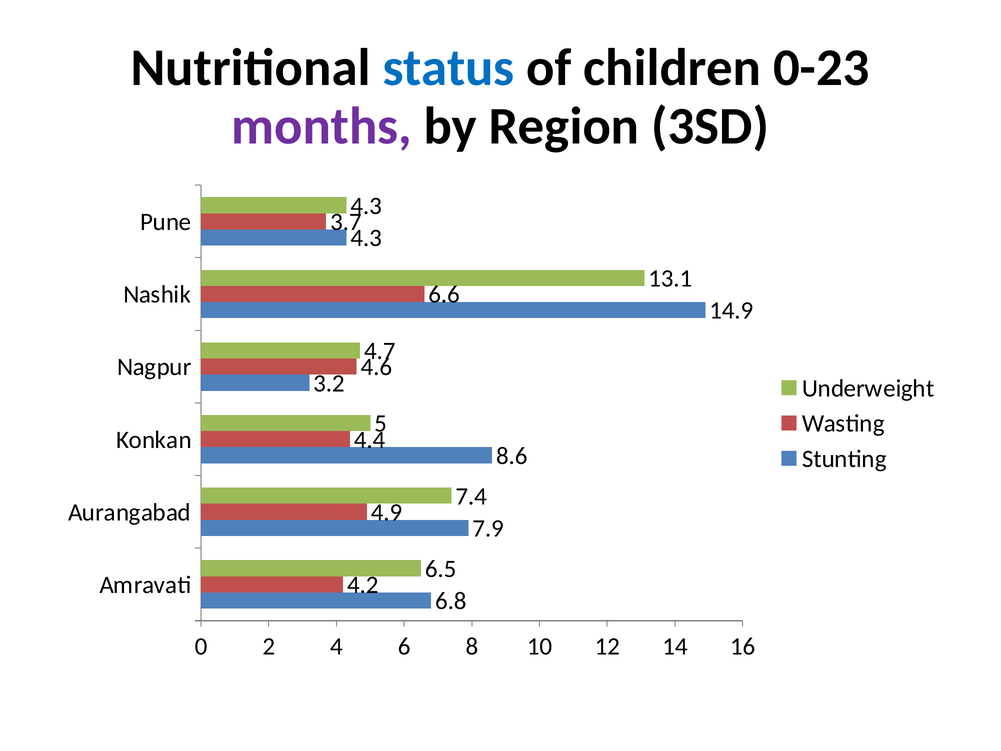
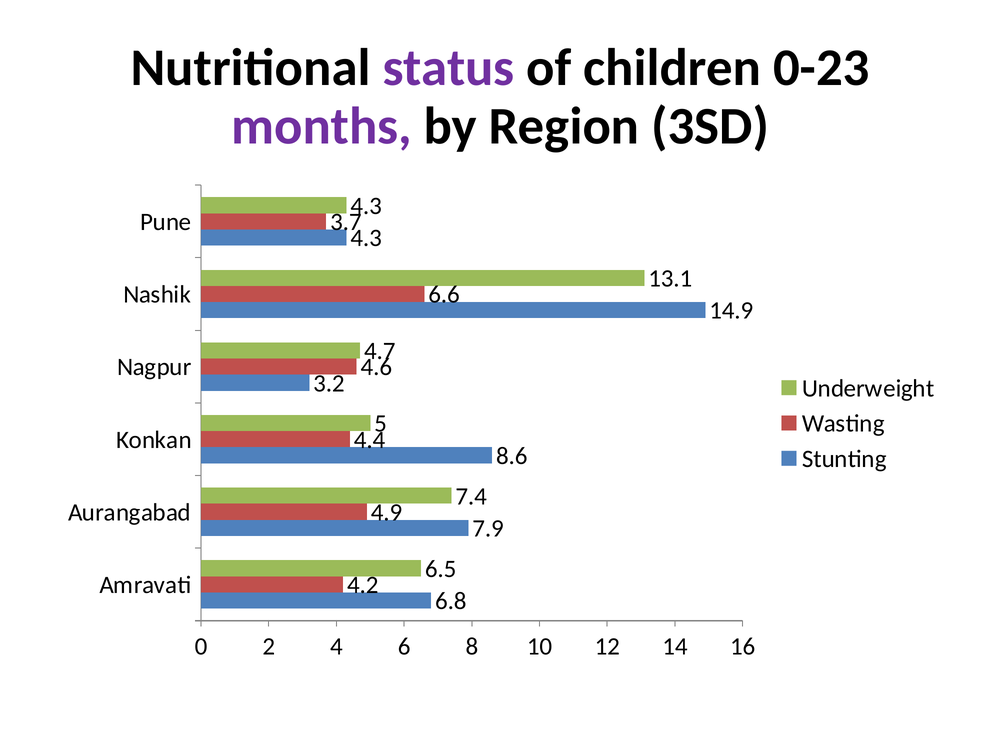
status colour: blue -> purple (449, 68)
